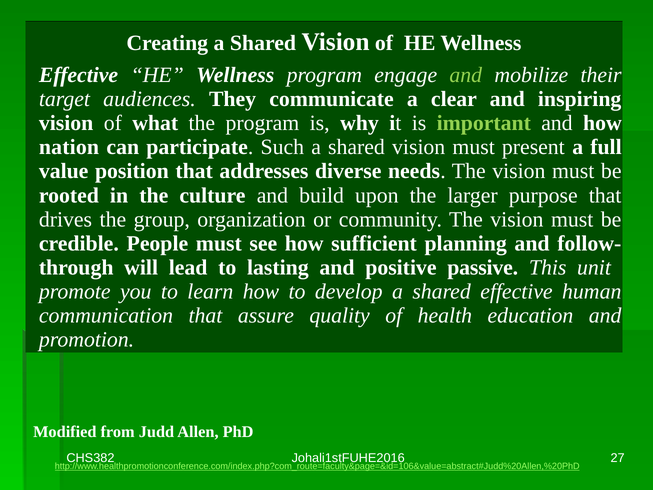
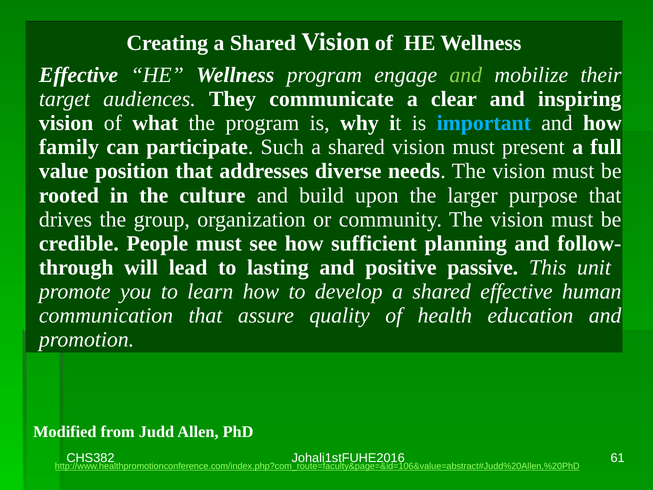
important colour: light green -> light blue (484, 123)
nation: nation -> family (69, 147)
27: 27 -> 61 (618, 458)
